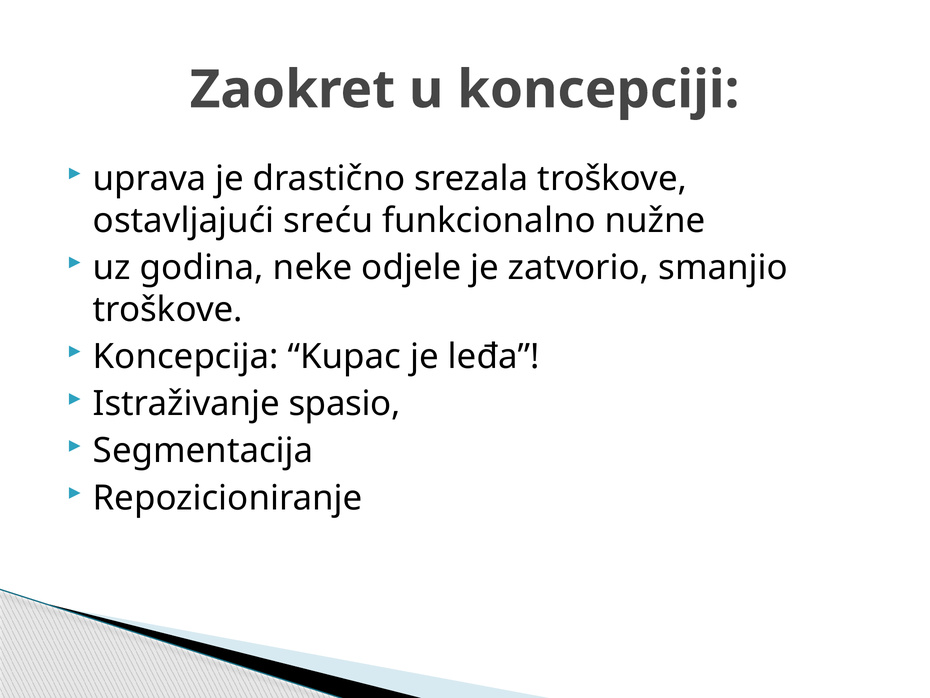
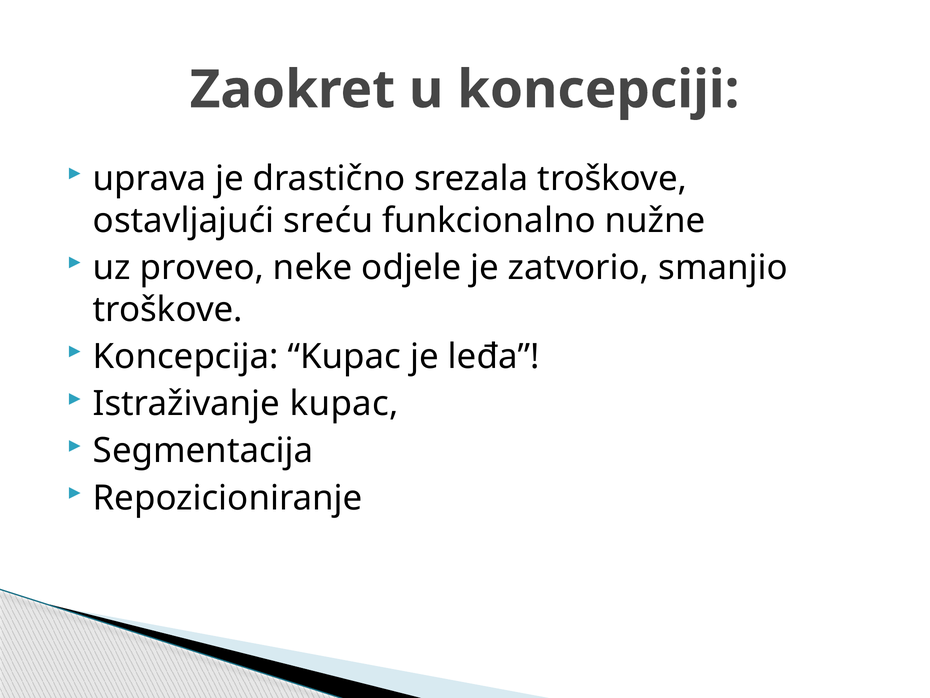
godina: godina -> proveo (202, 268)
Istraživanje spasio: spasio -> kupac (344, 404)
